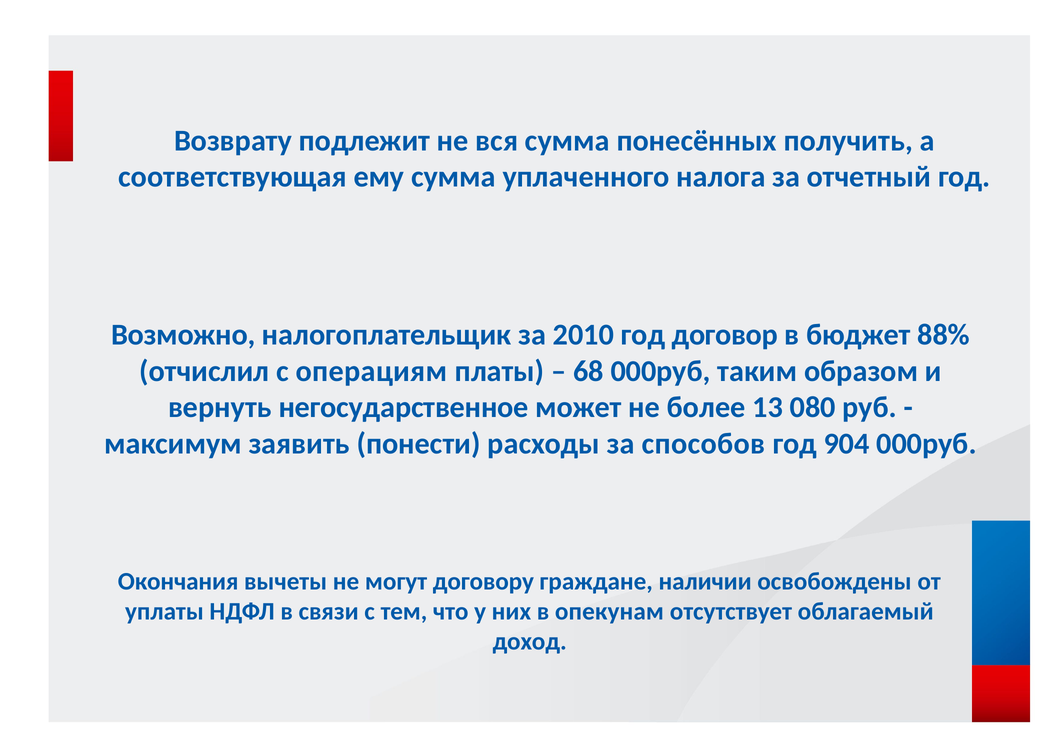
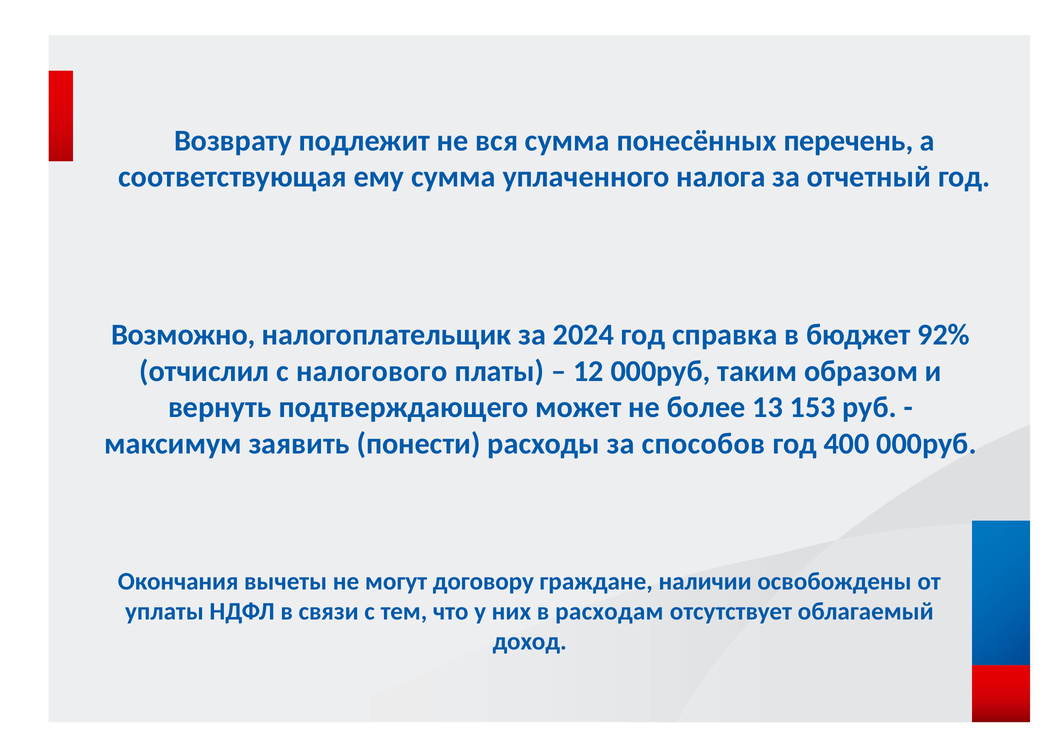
получить: получить -> перечень (848, 141)
2010: 2010 -> 2024 (583, 335)
договор: договор -> справка (725, 335)
88%: 88% -> 92% (944, 335)
операциям: операциям -> налогового (372, 371)
68: 68 -> 12 (588, 371)
негосударственное: негосударственное -> подтверждающего (404, 408)
080: 080 -> 153 (813, 408)
904: 904 -> 400 (847, 444)
опекунам: опекунам -> расходам (609, 612)
